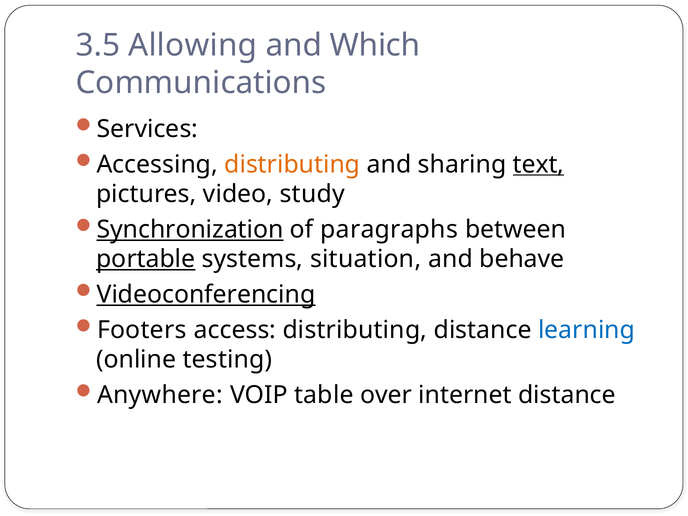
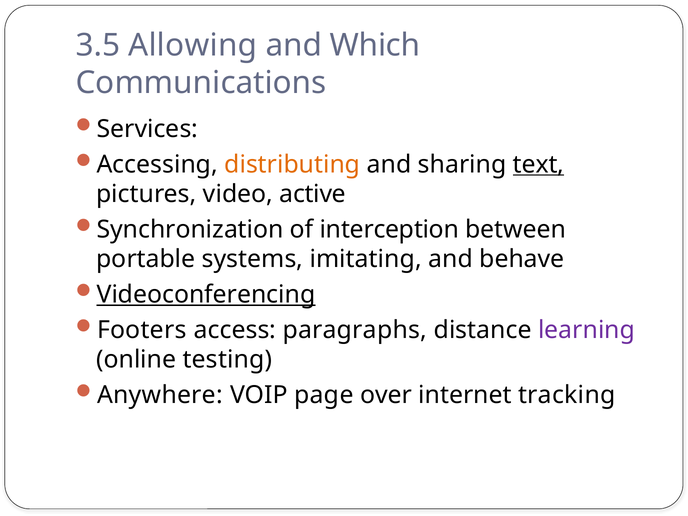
study: study -> active (313, 194)
Synchronization underline: present -> none (190, 229)
paragraphs: paragraphs -> interception (389, 229)
portable underline: present -> none (146, 259)
situation: situation -> imitating (366, 259)
access distributing: distributing -> paragraphs (355, 330)
learning colour: blue -> purple (587, 330)
table: table -> page (324, 395)
internet distance: distance -> tracking (567, 395)
